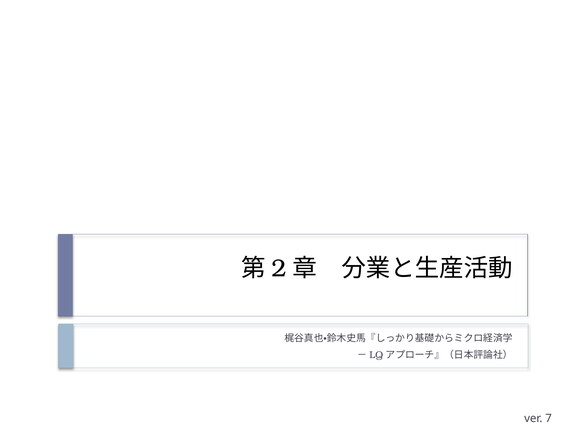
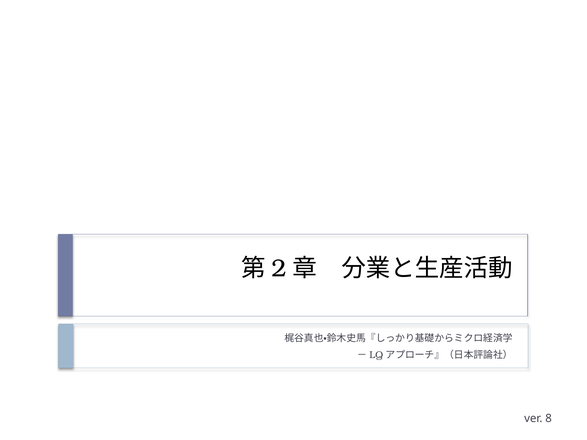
7: 7 -> 8 (549, 419)
